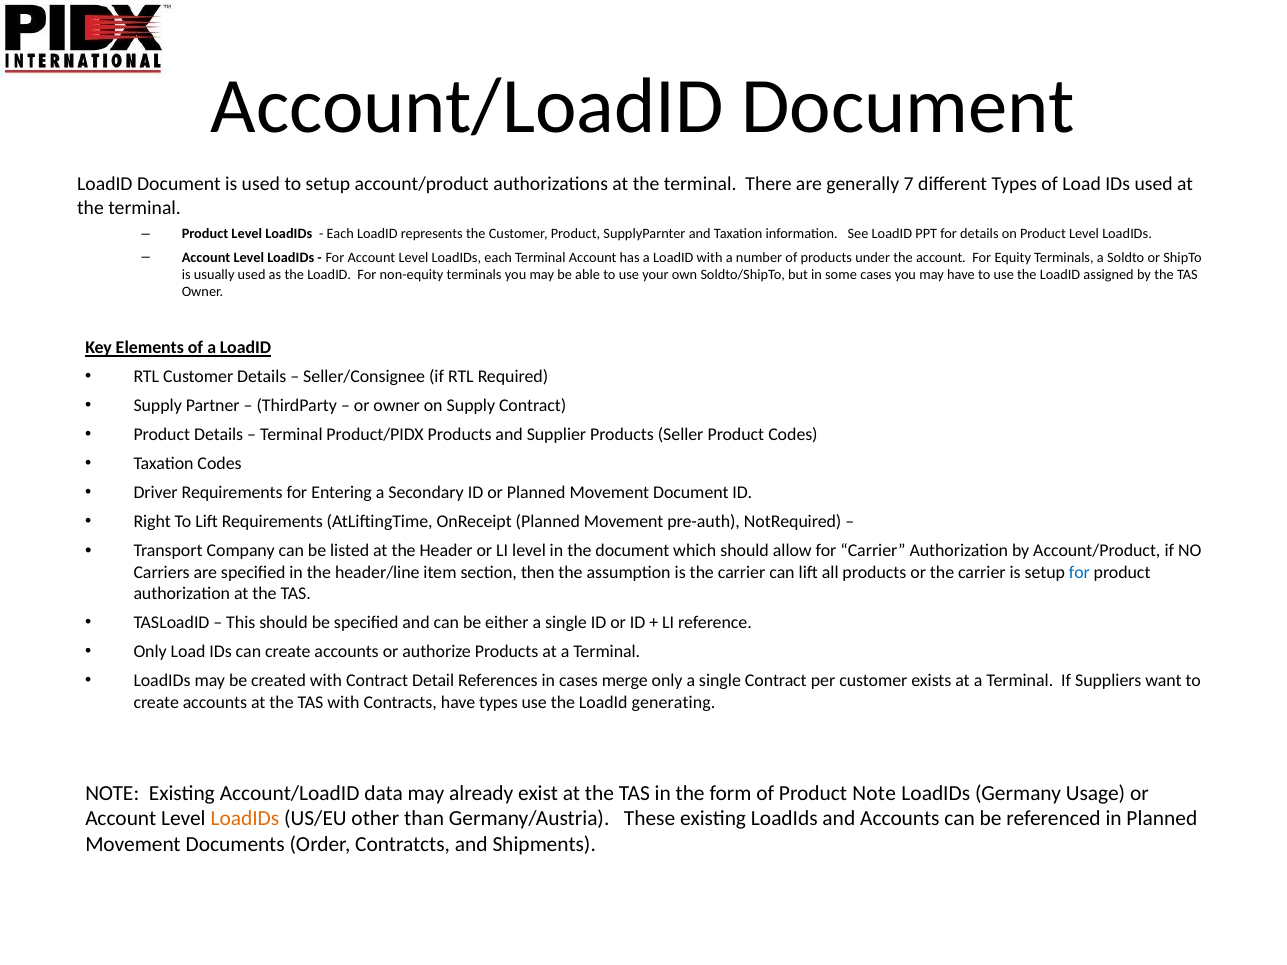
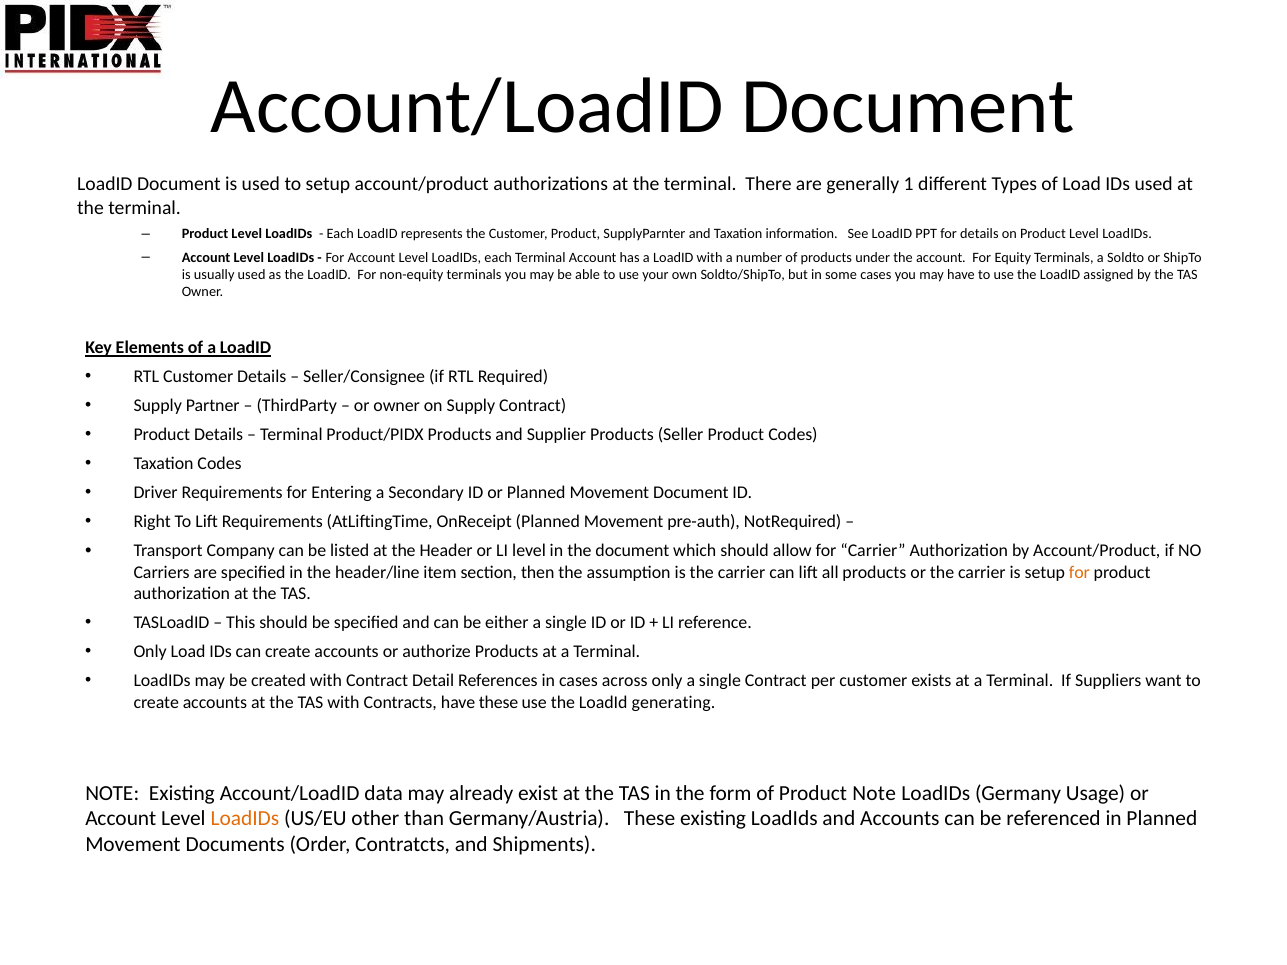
7: 7 -> 1 (909, 184)
for colour: blue -> orange (1079, 573)
merge: merge -> across (625, 681)
have types: types -> these (499, 703)
